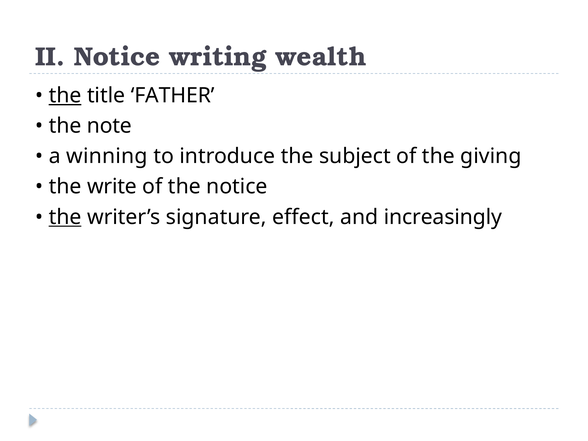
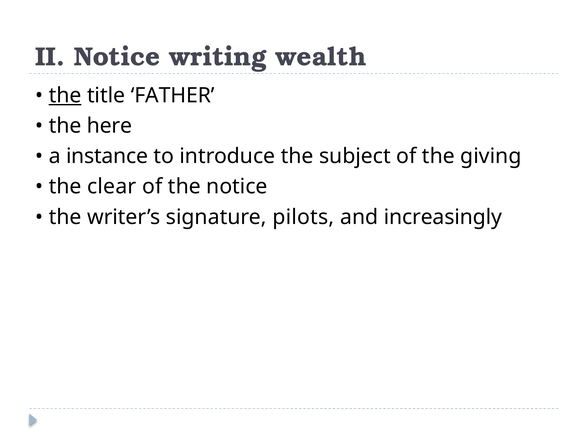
note: note -> here (109, 126)
winning: winning -> instance (107, 156)
write: write -> clear (112, 187)
the underline: present -> none (65, 217)
effect: effect -> pilots (303, 217)
